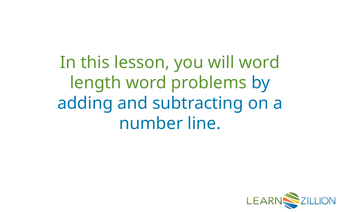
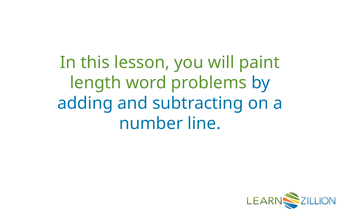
will word: word -> paint (259, 63)
